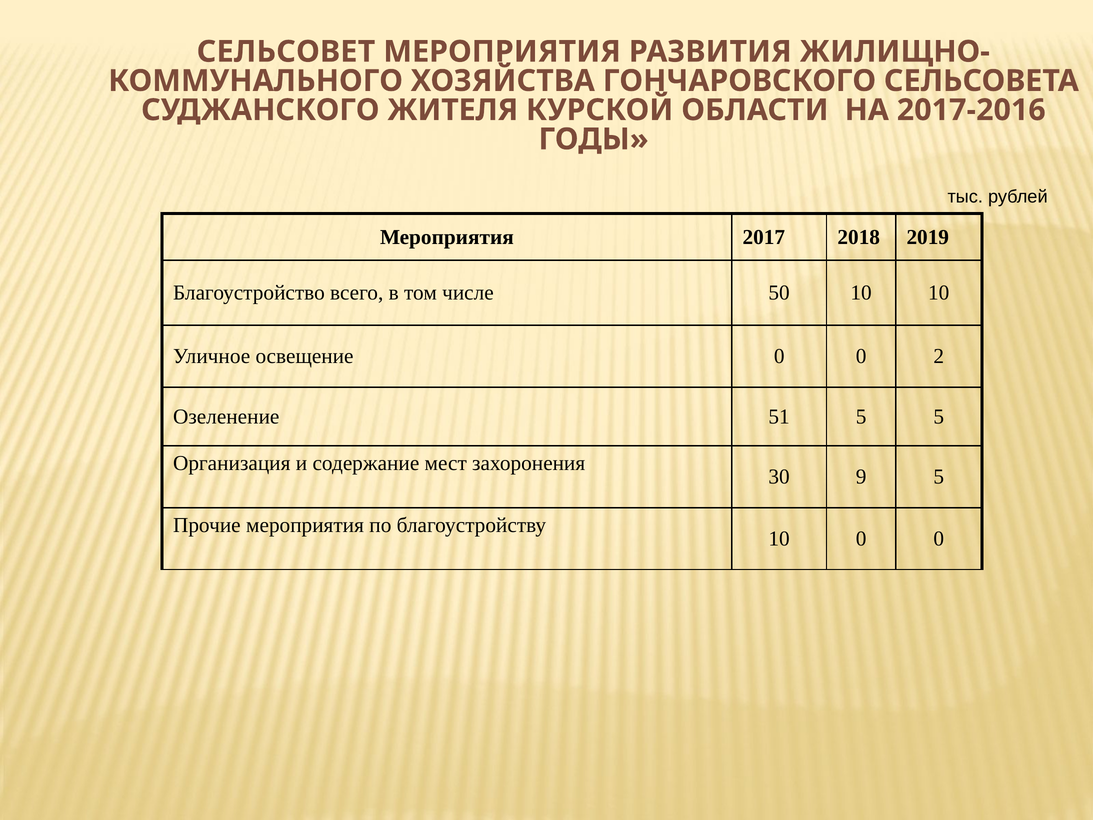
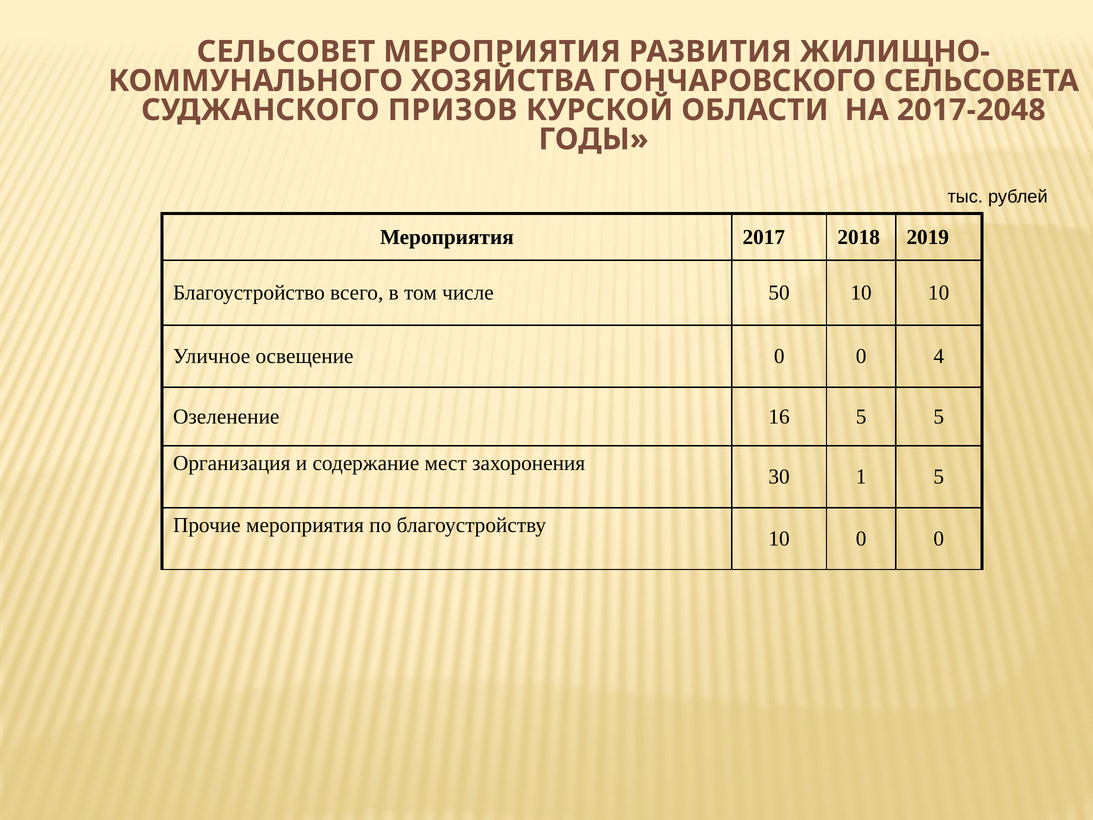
ЖИТЕЛЯ: ЖИТЕЛЯ -> ПРИЗОВ (453, 110)
2017-2016: 2017-2016 -> 2017-2048 (971, 110)
2: 2 -> 4 (939, 356)
51: 51 -> 16 (779, 417)
9: 9 -> 1 (861, 477)
